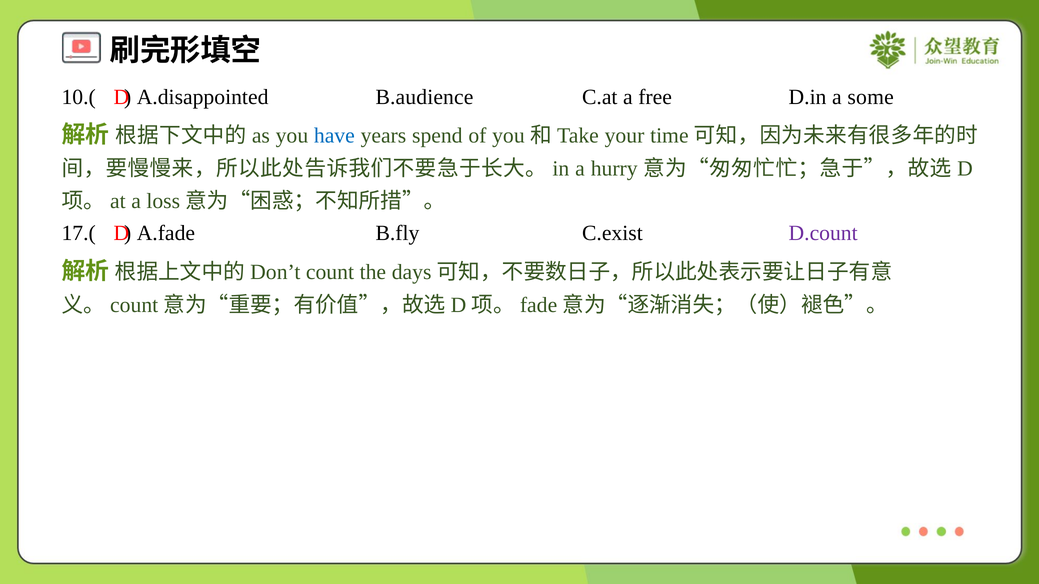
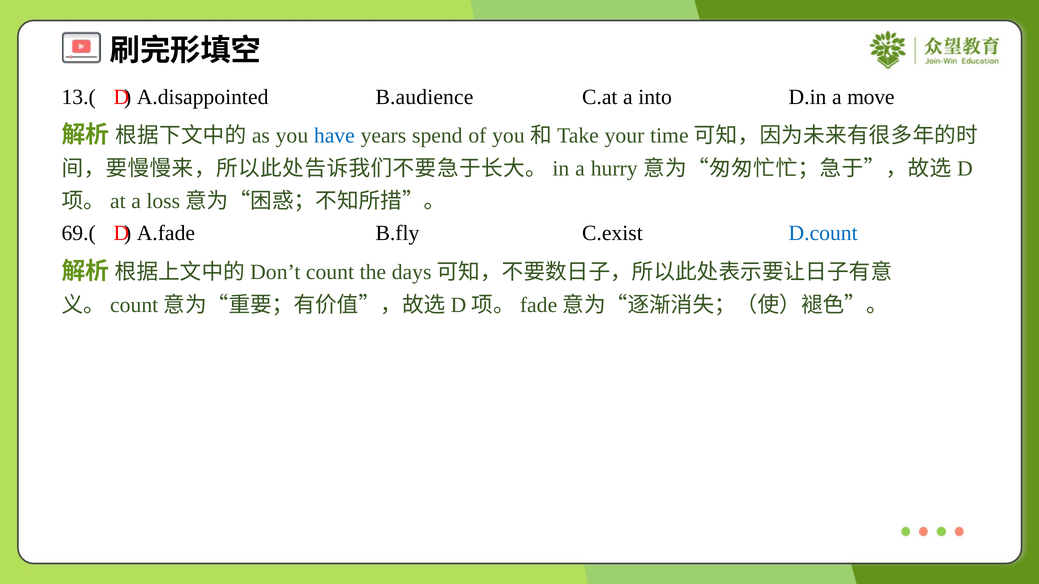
10.(: 10.( -> 13.( (79, 97)
free: free -> into (655, 97)
some: some -> move (871, 97)
17.(: 17.( -> 69.( (79, 233)
D.count colour: purple -> blue (823, 233)
